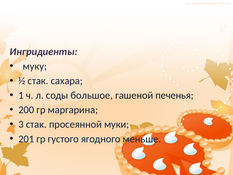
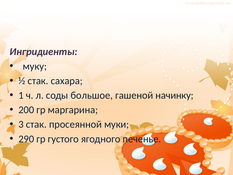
печенья: печенья -> начинку (175, 95)
201: 201 -> 290 (26, 139)
меньше: меньше -> печенье (142, 139)
